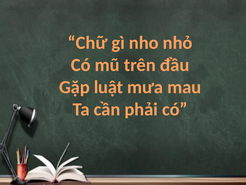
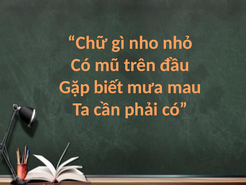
luật: luật -> biết (109, 87)
